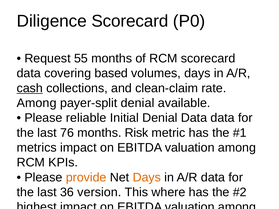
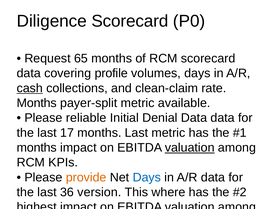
55: 55 -> 65 (81, 59)
based: based -> profile (111, 73)
Among: Among -> Months (37, 103)
payer-split denial: denial -> metric (138, 103)
76: 76 -> 17 (67, 133)
months Risk: Risk -> Last (136, 133)
metrics: metrics -> months (37, 148)
valuation underline: none -> present (190, 148)
Days colour: orange -> blue (147, 178)
